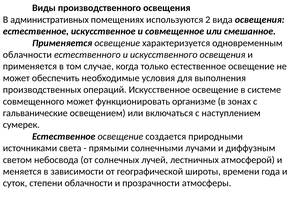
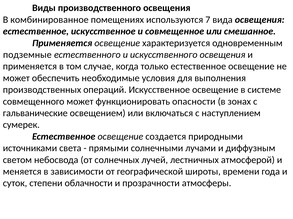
административных: административных -> комбинированное (49, 20)
2: 2 -> 7 (208, 20)
облачности: облачности -> подземные (27, 55)
организме: организме -> опасности (194, 102)
